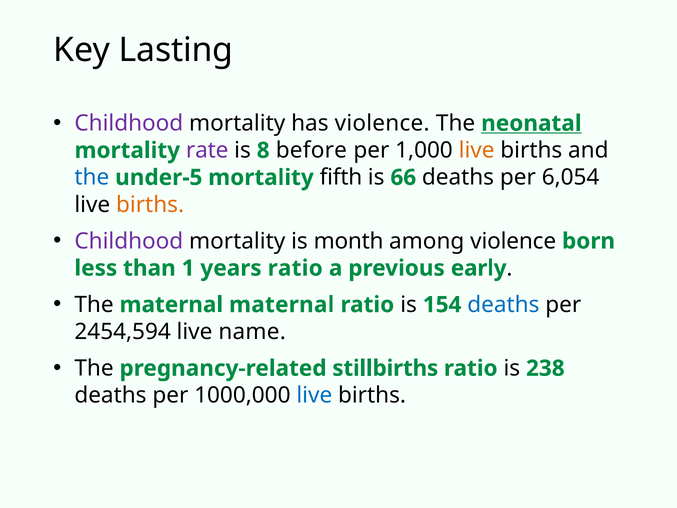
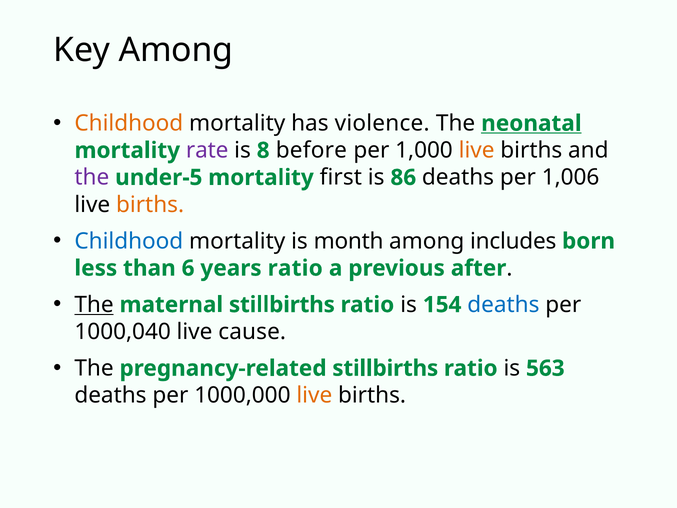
Key Lasting: Lasting -> Among (176, 50)
Childhood colour: purple -> orange (129, 123)
the colour: blue -> purple (92, 177)
fifth: fifth -> first (341, 177)
66: 66 -> 86 (403, 177)
6,054: 6,054 -> 1,006 (571, 177)
Childhood colour: purple -> blue (129, 241)
among violence: violence -> includes (513, 241)
1: 1 -> 6 (188, 268)
early: early -> after (479, 268)
The underline: none -> present (94, 305)
maternal maternal: maternal -> stillbirths (282, 305)
2454,594: 2454,594 -> 1000,040 (123, 332)
name: name -> cause (252, 332)
238: 238 -> 563 (545, 368)
live colour: blue -> orange (314, 395)
